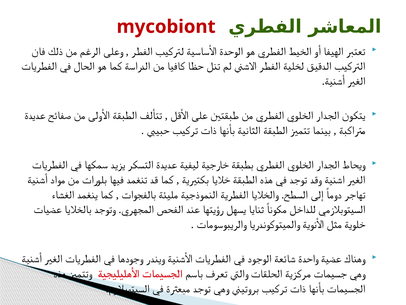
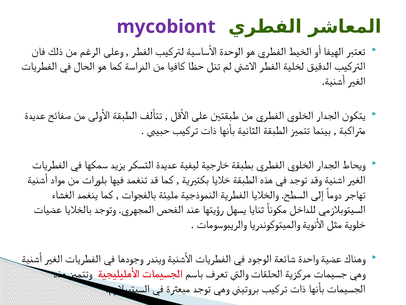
mycobiont colour: red -> purple (166, 27)
